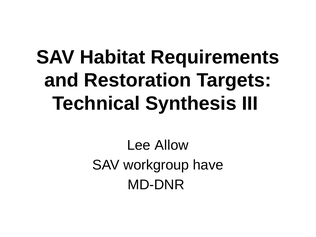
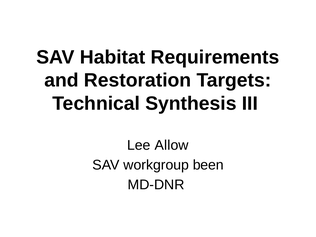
have: have -> been (208, 165)
